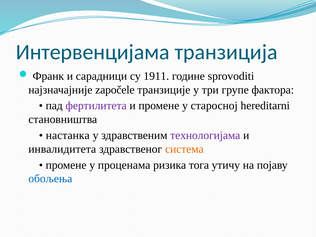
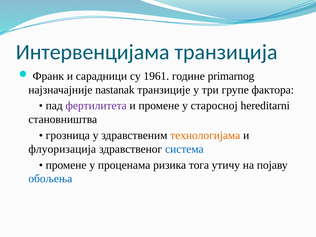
1911: 1911 -> 1961 (156, 76)
sprovoditi: sprovoditi -> primarnog (231, 76)
započele: započele -> nastanak (115, 90)
настанка: настанка -> грозница (68, 135)
технологијама colour: purple -> orange (205, 135)
инвалидитета: инвалидитета -> флуоризација (62, 149)
система colour: orange -> blue (184, 149)
